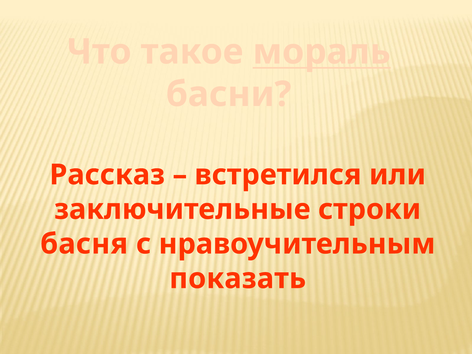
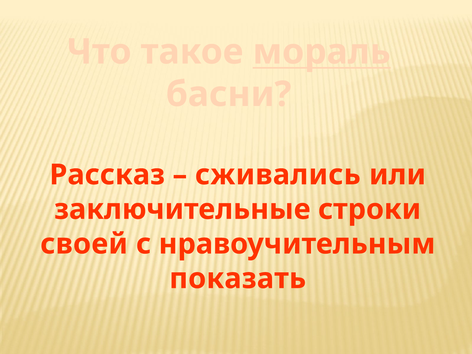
встретился: встретился -> сживались (278, 175)
басня: басня -> своей (84, 244)
